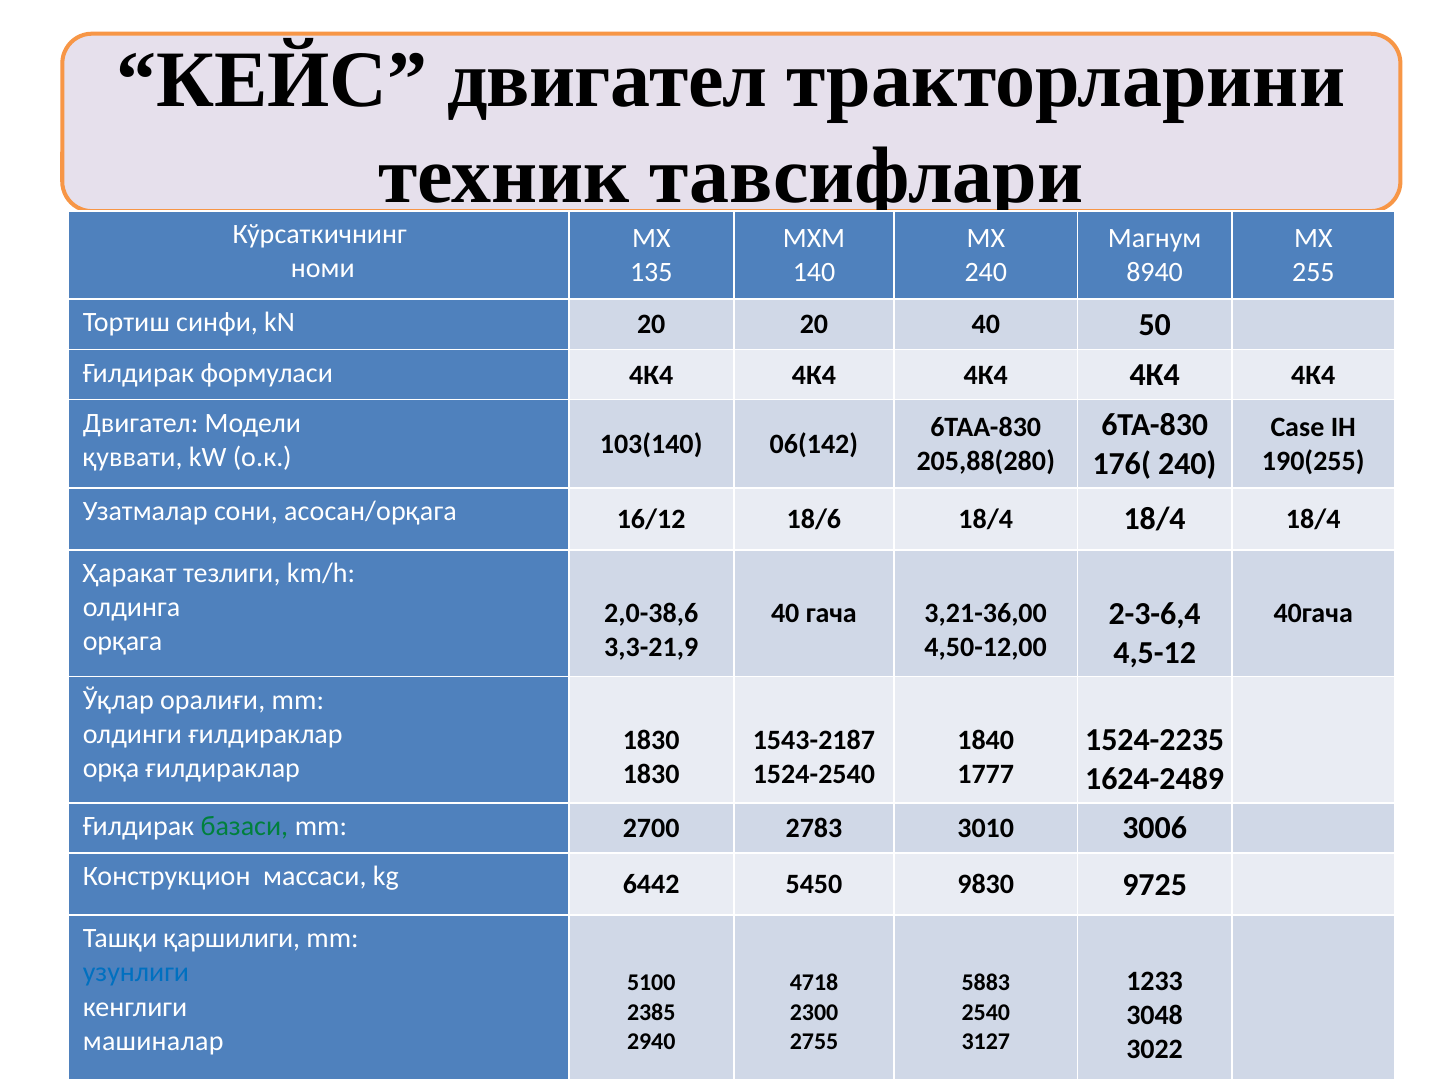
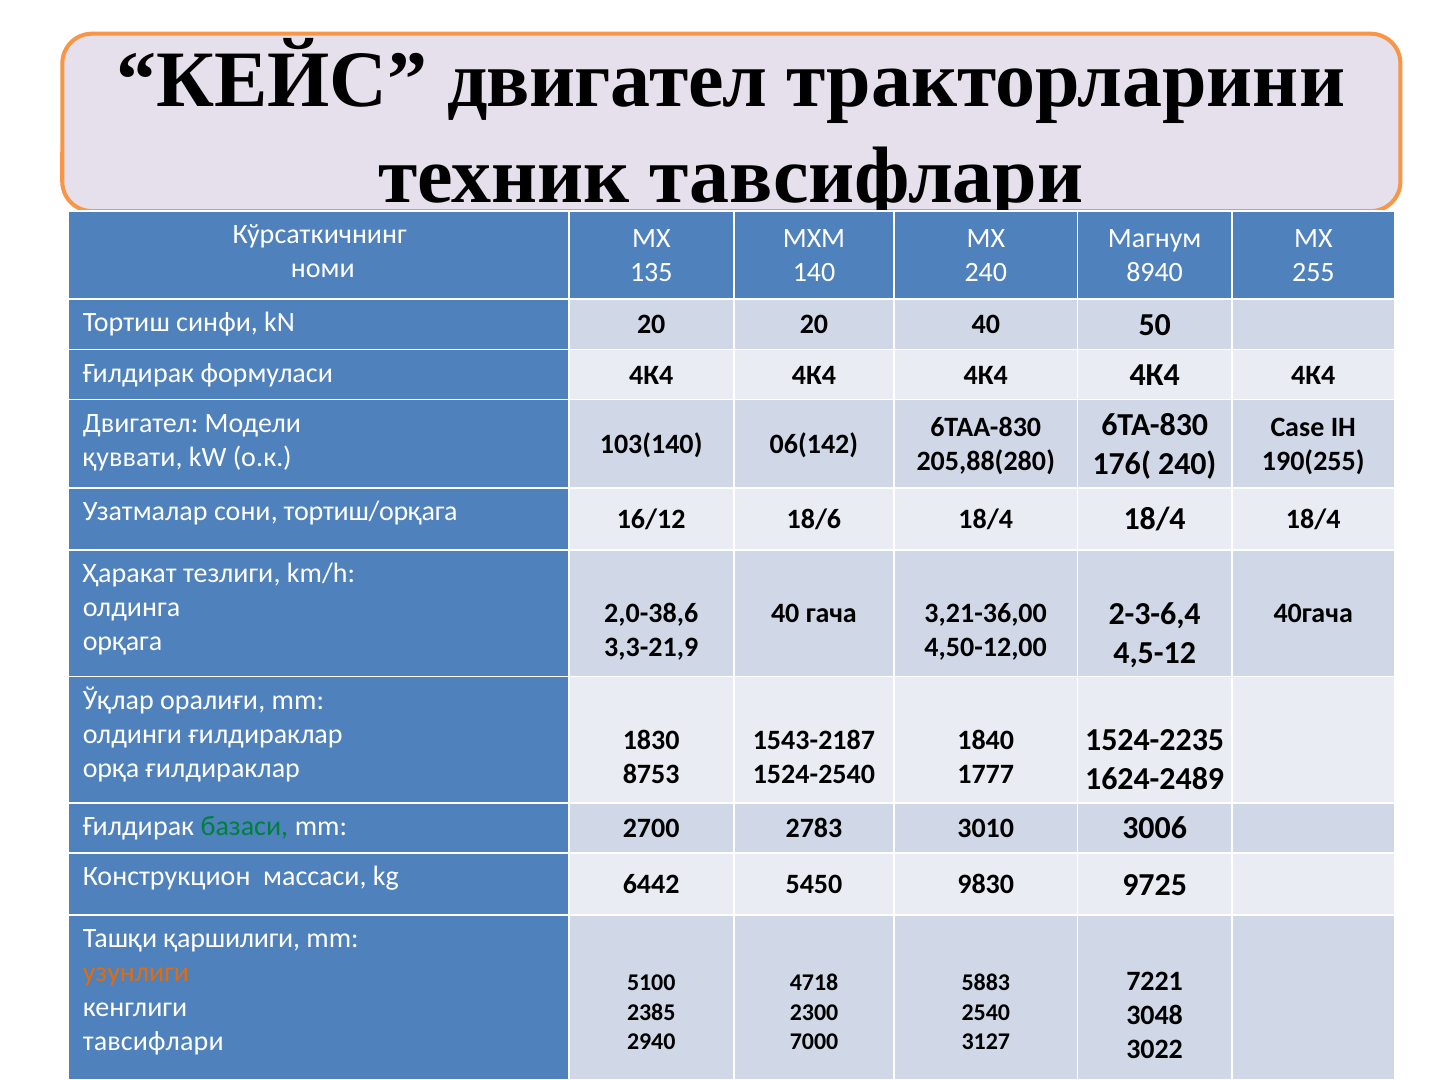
асосан/орқага: асосан/орқага -> тортиш/орқага (371, 511)
1830: 1830 -> 8753 (651, 774)
узунлиги colour: blue -> orange (136, 973)
1233: 1233 -> 7221 (1155, 981)
машиналар: машиналар -> тавсифлари (153, 1041)
2755: 2755 -> 7000 (814, 1042)
